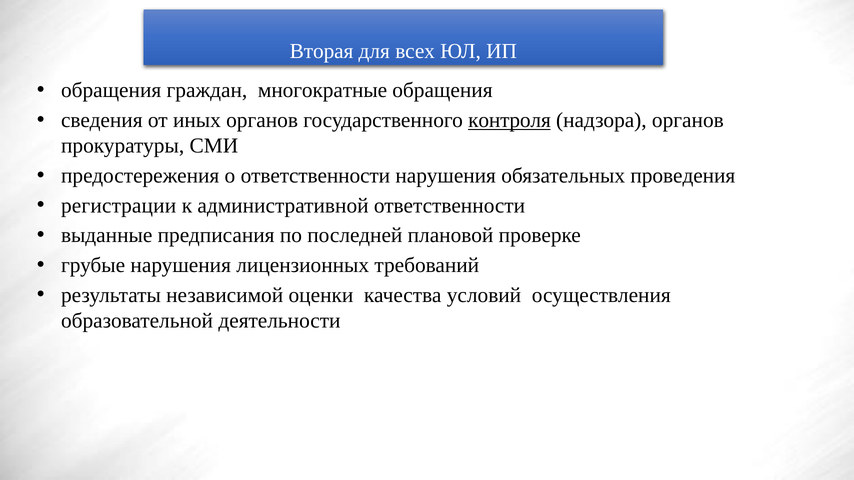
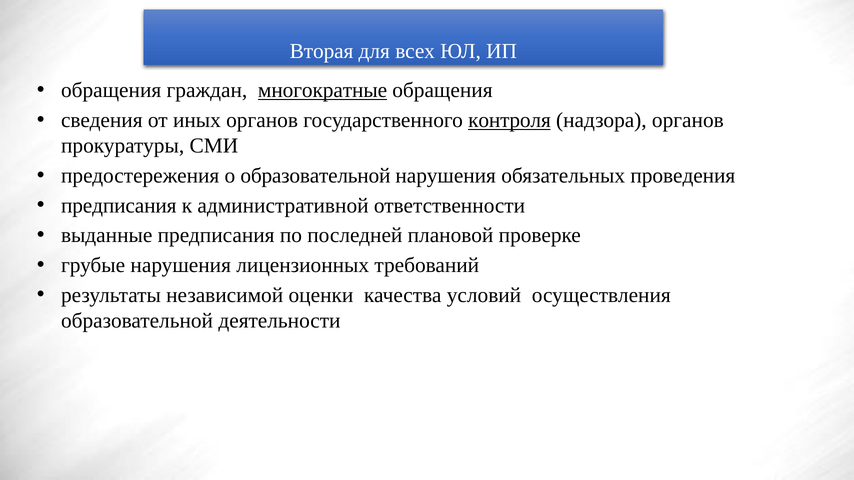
многократные underline: none -> present (323, 90)
о ответственности: ответственности -> образовательной (315, 176)
регистрации: регистрации -> предписания (119, 206)
